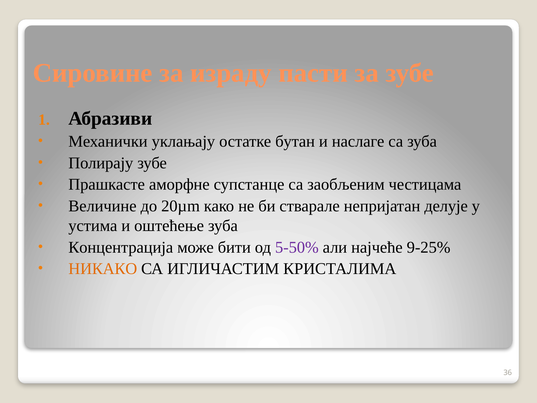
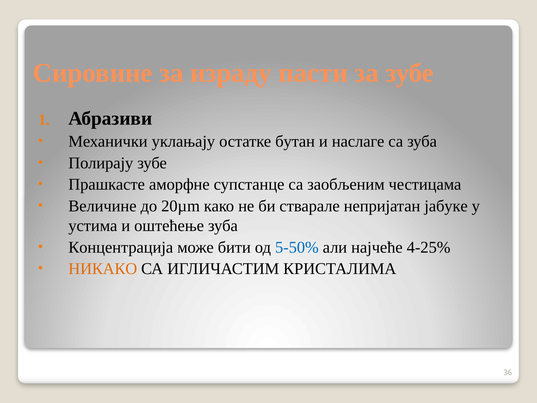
делује: делује -> јабуке (446, 206)
5-50% colour: purple -> blue (297, 247)
9-25%: 9-25% -> 4-25% (429, 247)
